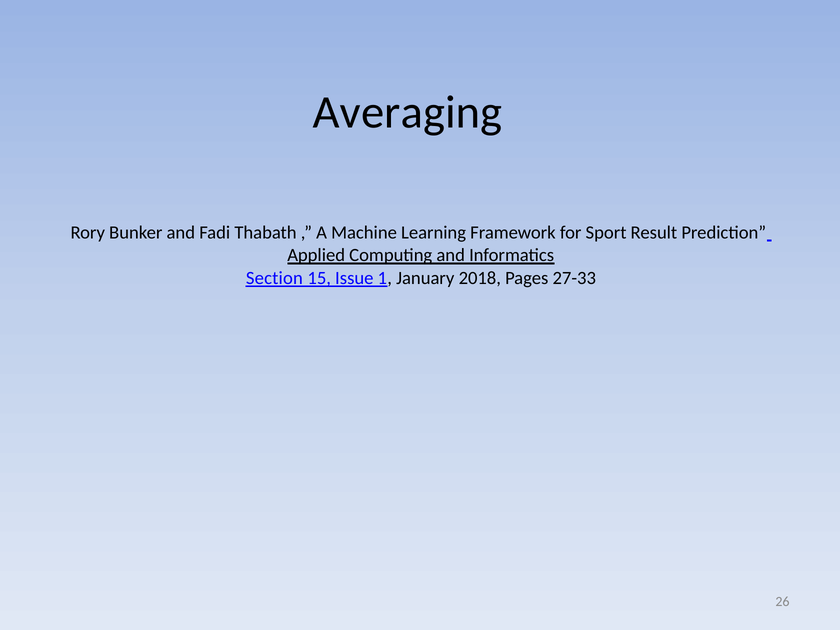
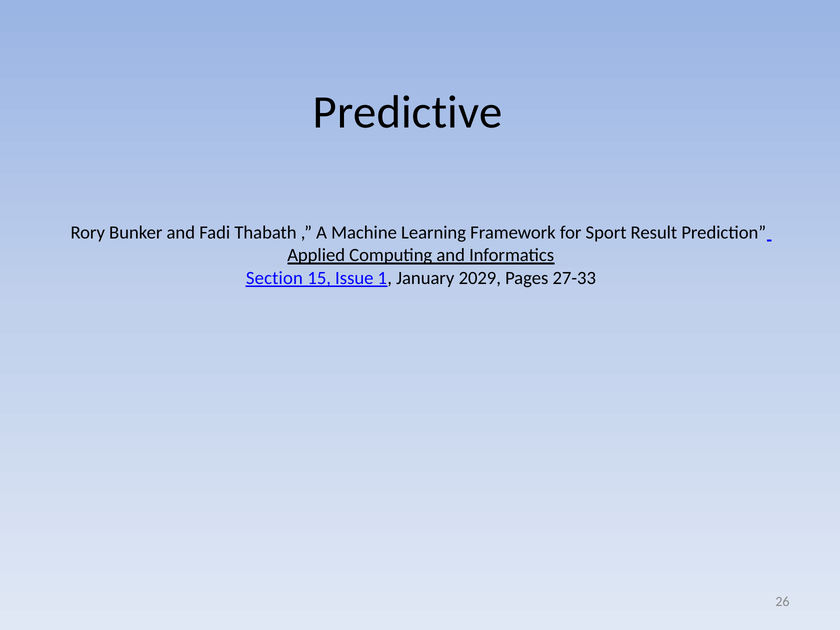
Averaging: Averaging -> Predictive (408, 112)
2018: 2018 -> 2029 (480, 278)
